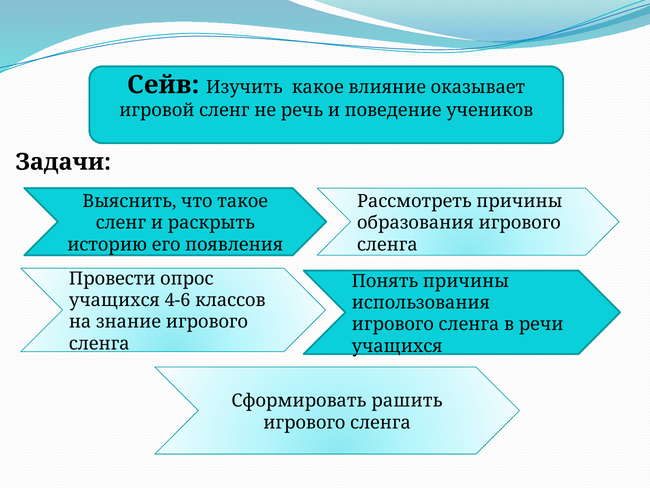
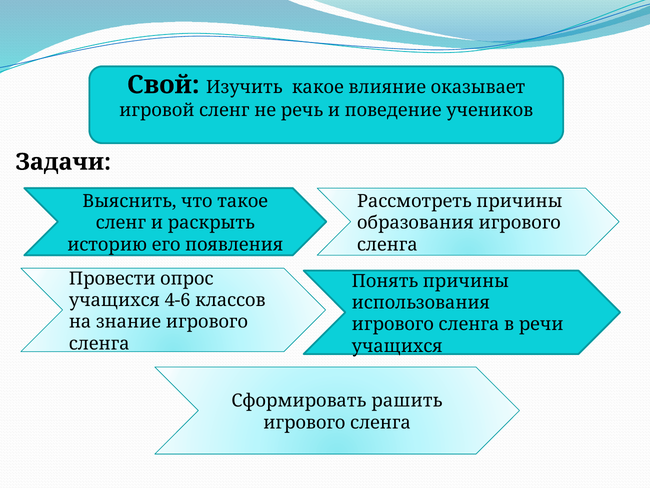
Сейв: Сейв -> Свой (163, 85)
